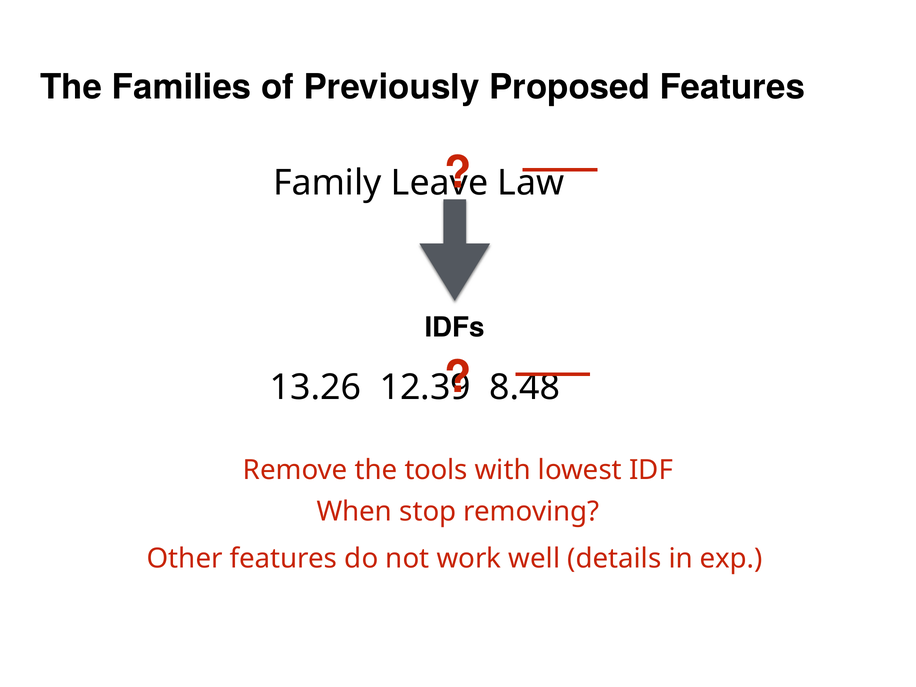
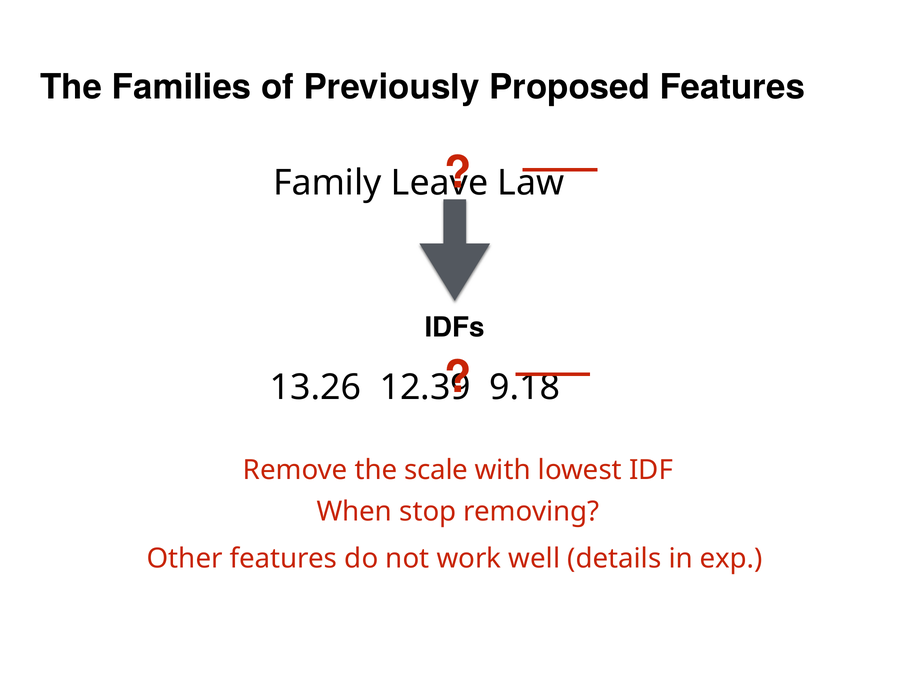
8.48: 8.48 -> 9.18 (525, 388)
tools: tools -> scale (436, 470)
